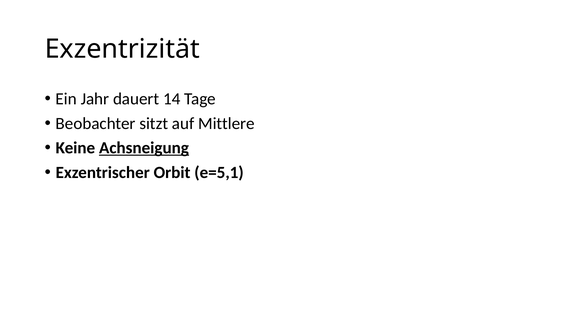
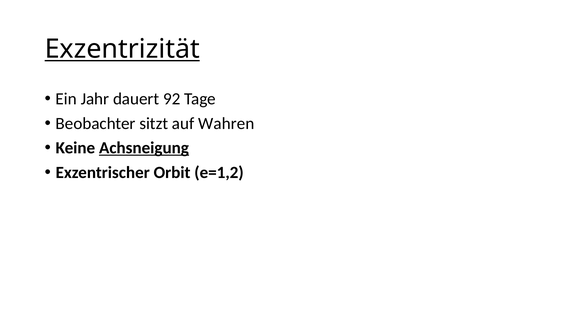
Exzentrizität underline: none -> present (122, 49)
14: 14 -> 92 (172, 99)
Mittlere: Mittlere -> Wahren (226, 124)
e=5,1: e=5,1 -> e=1,2 (219, 173)
